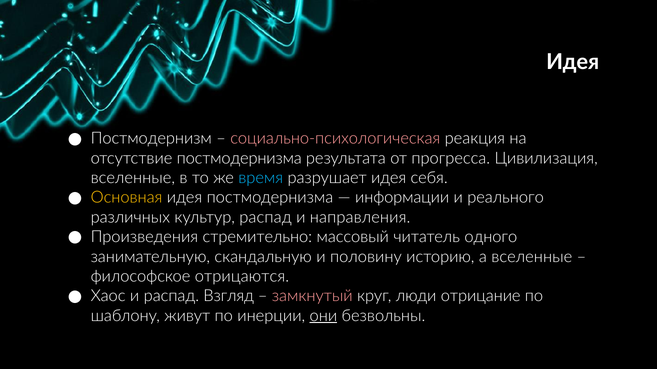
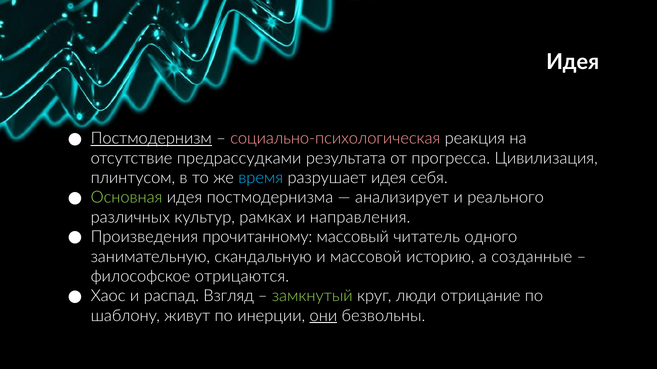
Постмодернизм underline: none -> present (151, 139)
отсутствие постмодернизма: постмодернизма -> предрассудками (239, 158)
вселенные: вселенные -> плинтусом (133, 178)
Основная colour: yellow -> light green (127, 198)
информации: информации -> анализирует (402, 198)
культур распад: распад -> рамках (265, 218)
стремительно: стремительно -> прочитанному (257, 237)
половину: половину -> массовой (366, 257)
а вселенные: вселенные -> созданные (532, 257)
замкнутый colour: pink -> light green (312, 296)
